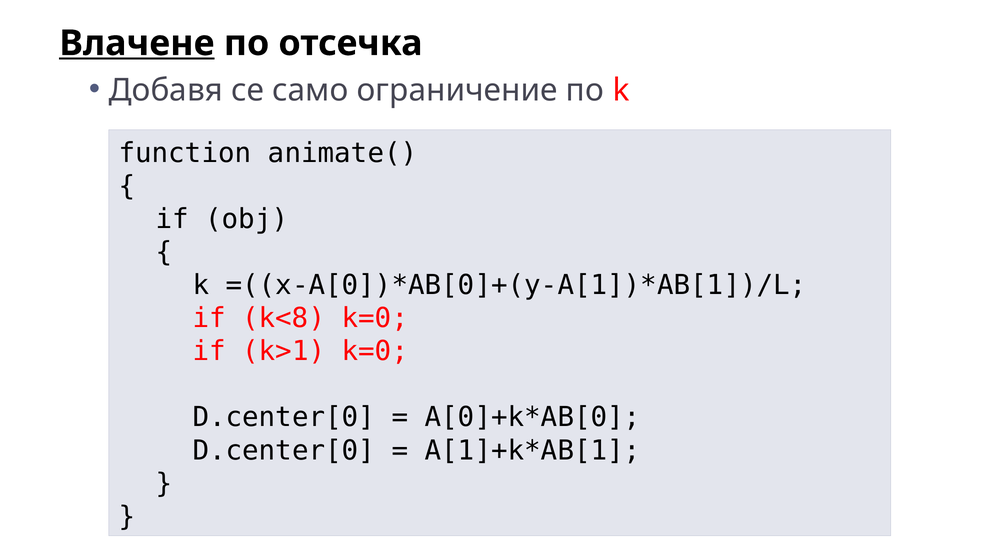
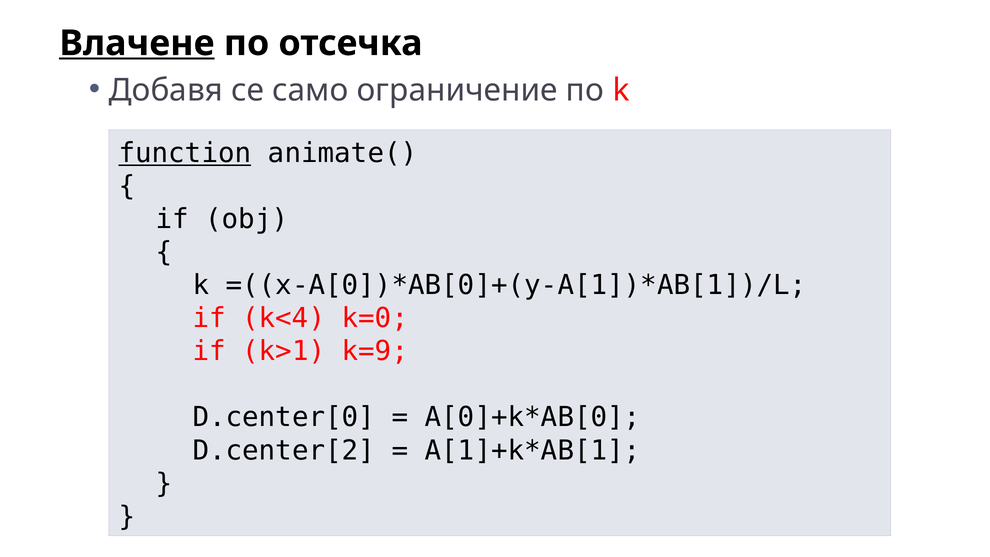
function underline: none -> present (185, 153)
k<8: k<8 -> k<4 (284, 318)
k>1 k=0: k=0 -> k=9 (375, 351)
D.center[0: D.center[0 -> D.center[2 (284, 450)
